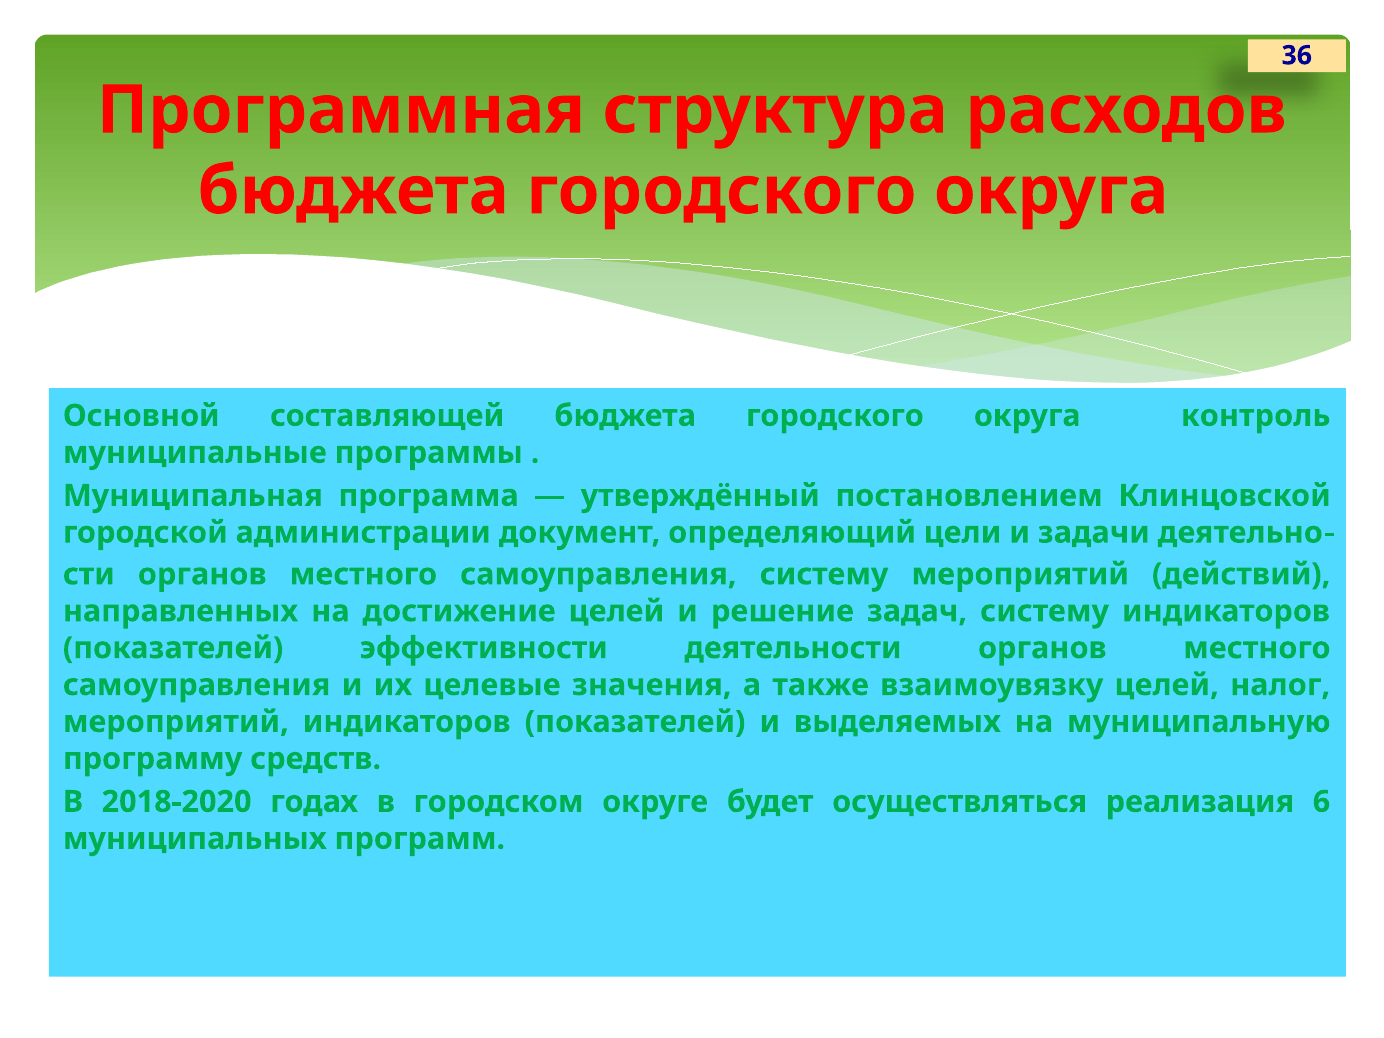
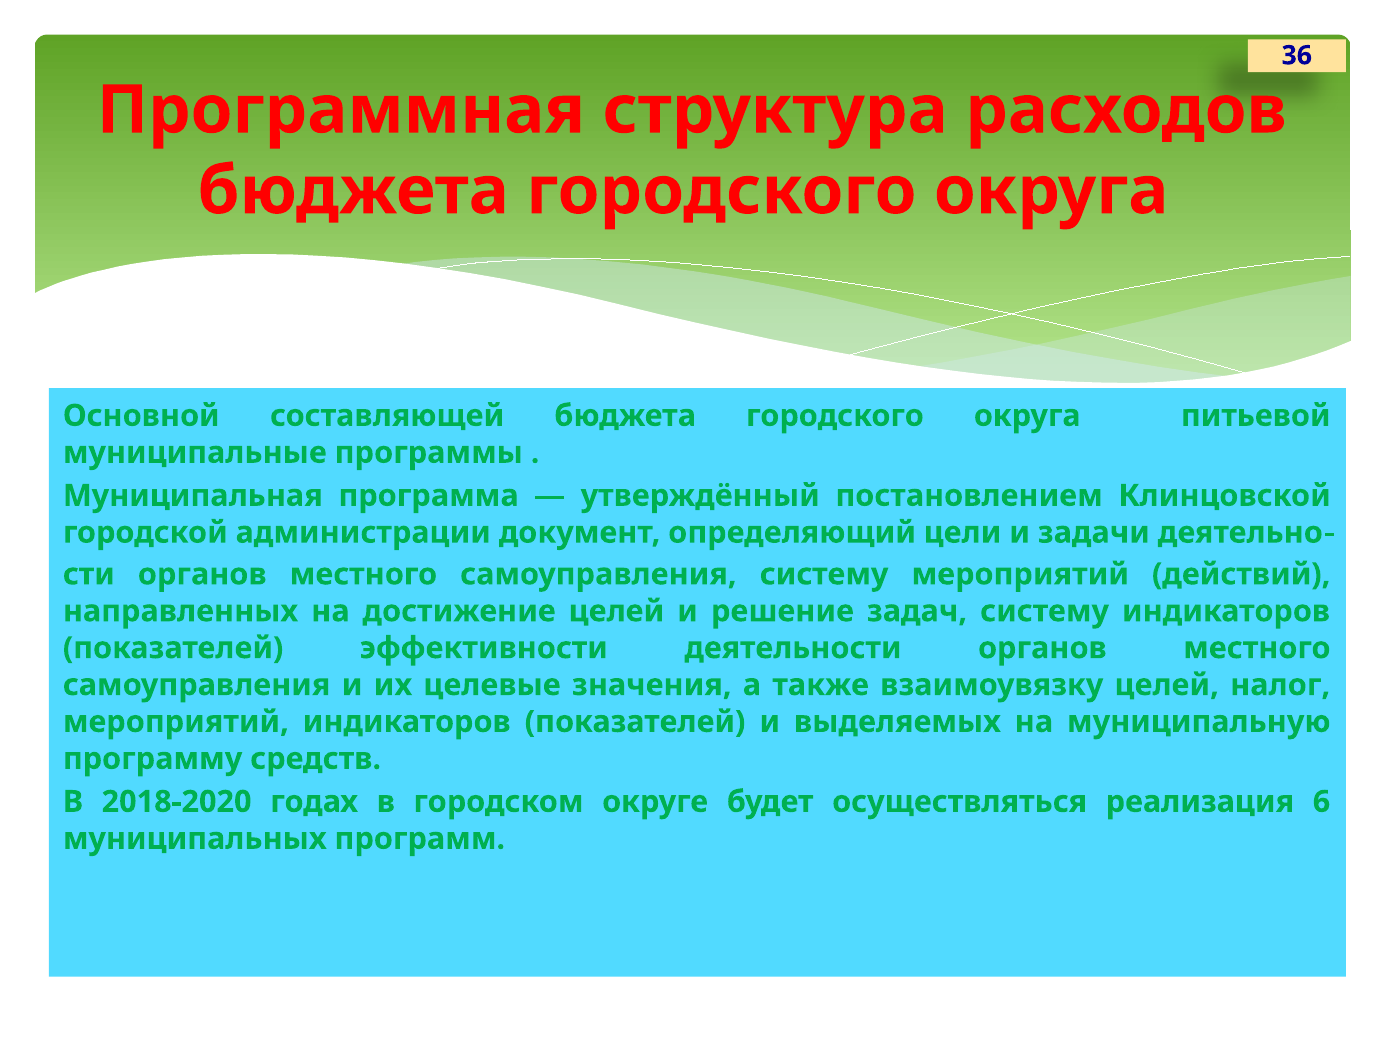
контроль: контроль -> питьевой (1256, 416)
